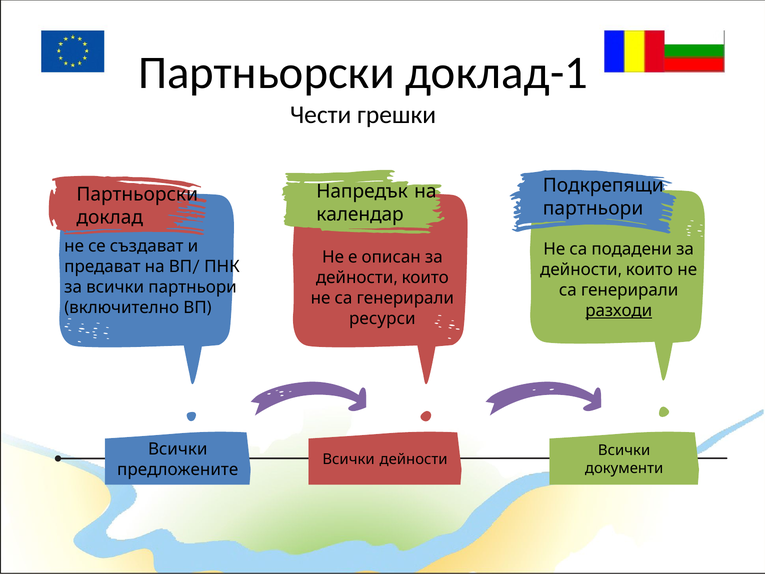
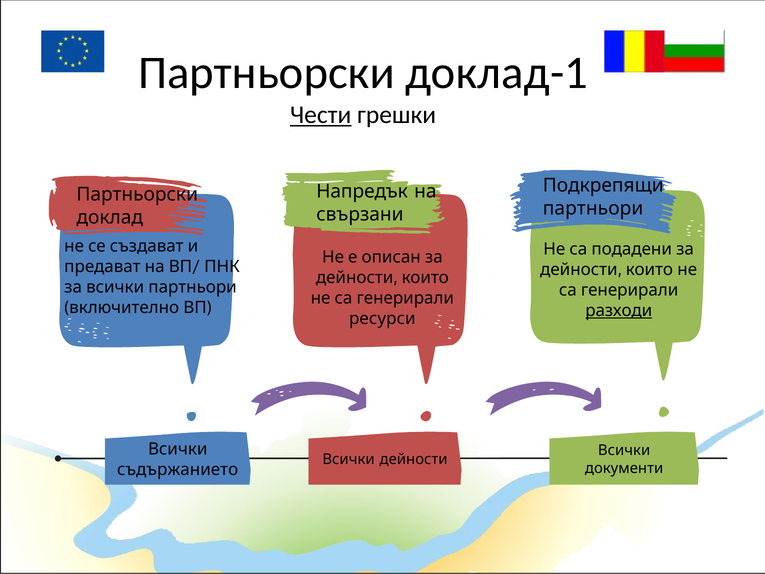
Чести underline: none -> present (321, 115)
календар: календар -> свързани (360, 214)
предложените: предложените -> съдържанието (178, 469)
